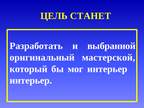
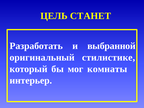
мастерской: мастерской -> стилистике (109, 57)
мог интерьер: интерьер -> комнаты (107, 69)
